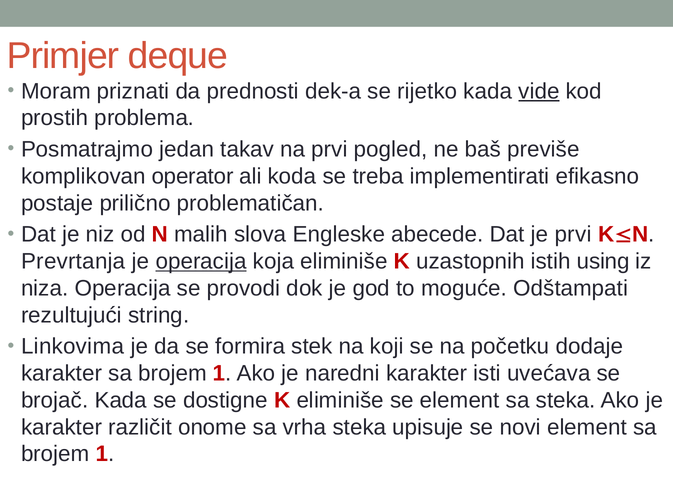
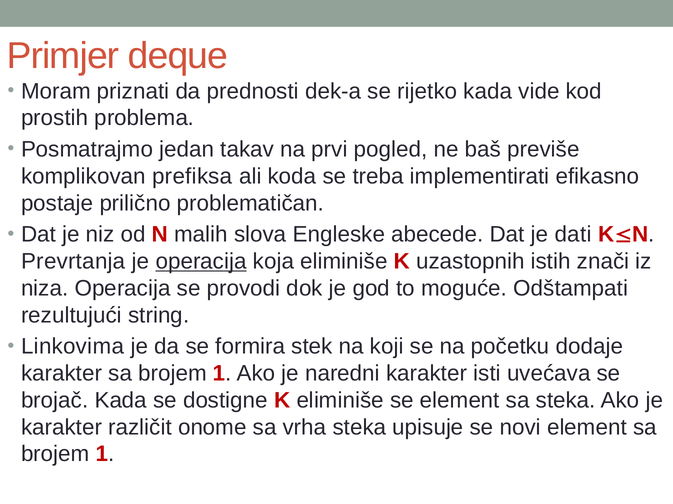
vide underline: present -> none (539, 91)
operator: operator -> prefiksa (192, 177)
je prvi: prvi -> dati (573, 235)
using: using -> znači (603, 262)
